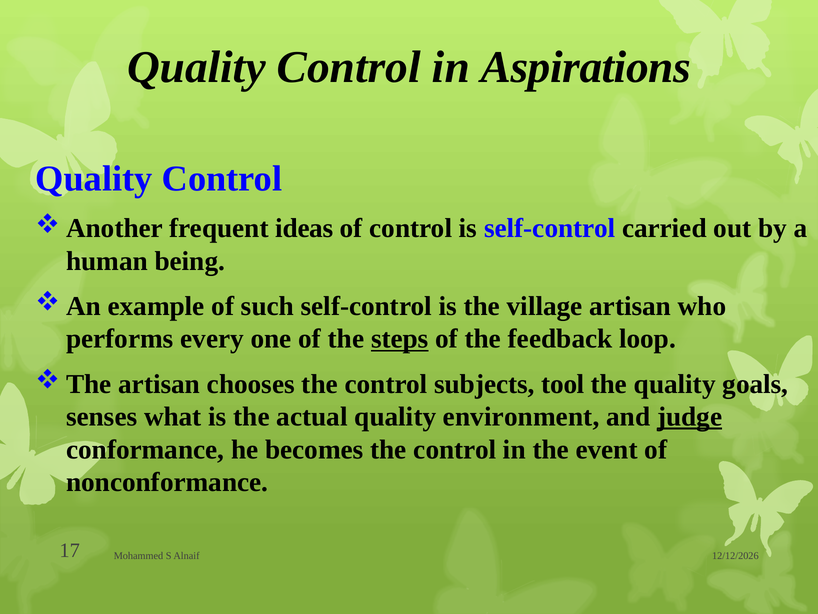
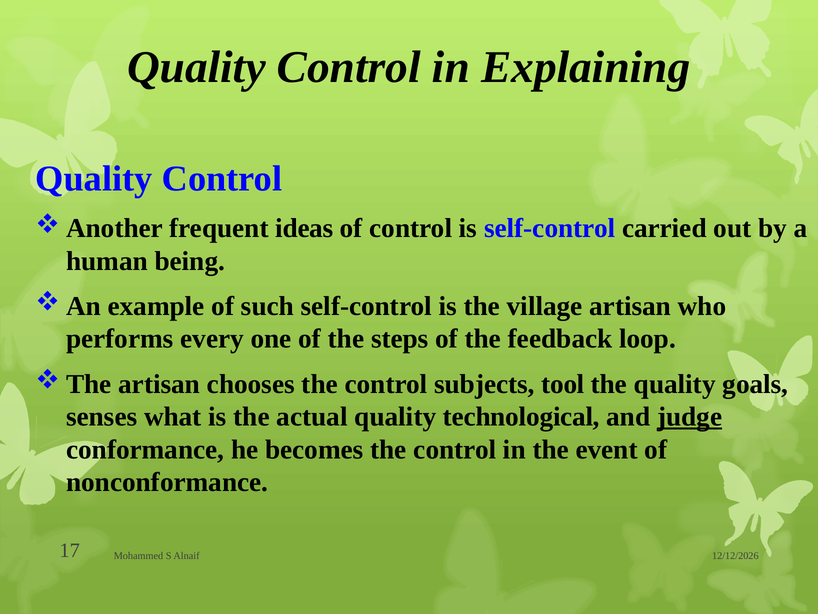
Aspirations: Aspirations -> Explaining (586, 67)
steps underline: present -> none (400, 339)
environment: environment -> technological (521, 416)
